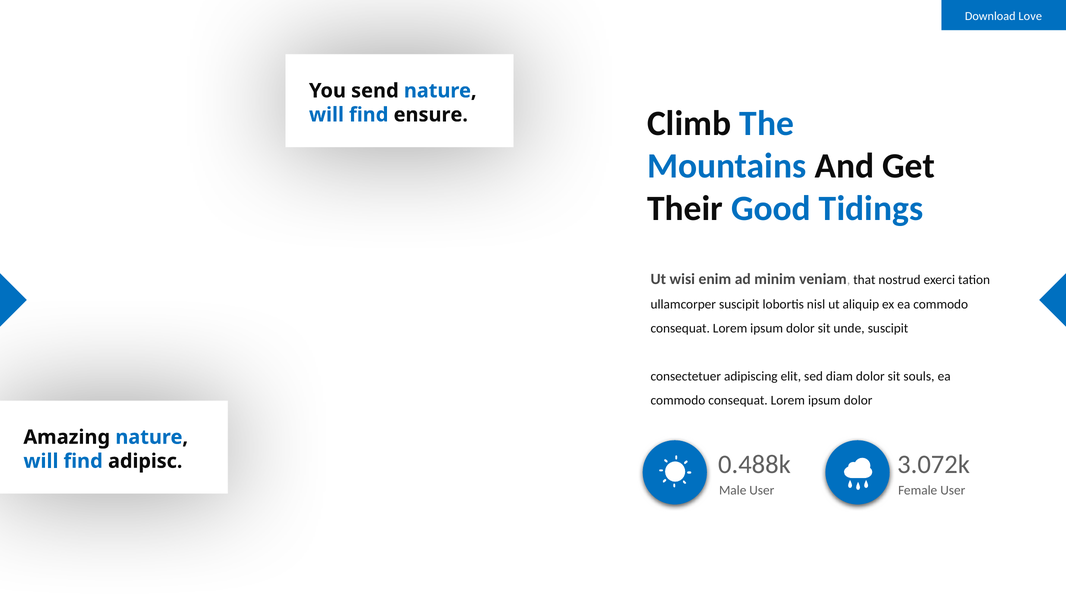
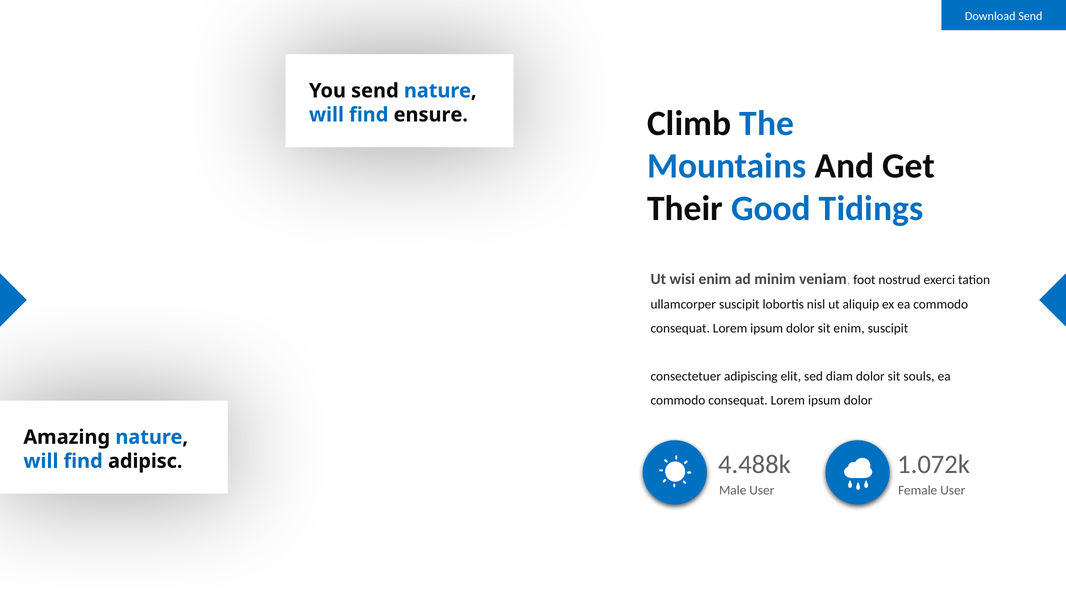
Download Love: Love -> Send (1030, 16)
that: that -> foot (864, 280)
sit unde: unde -> enim (849, 328)
0.488k: 0.488k -> 4.488k (754, 464)
3.072k: 3.072k -> 1.072k (934, 464)
